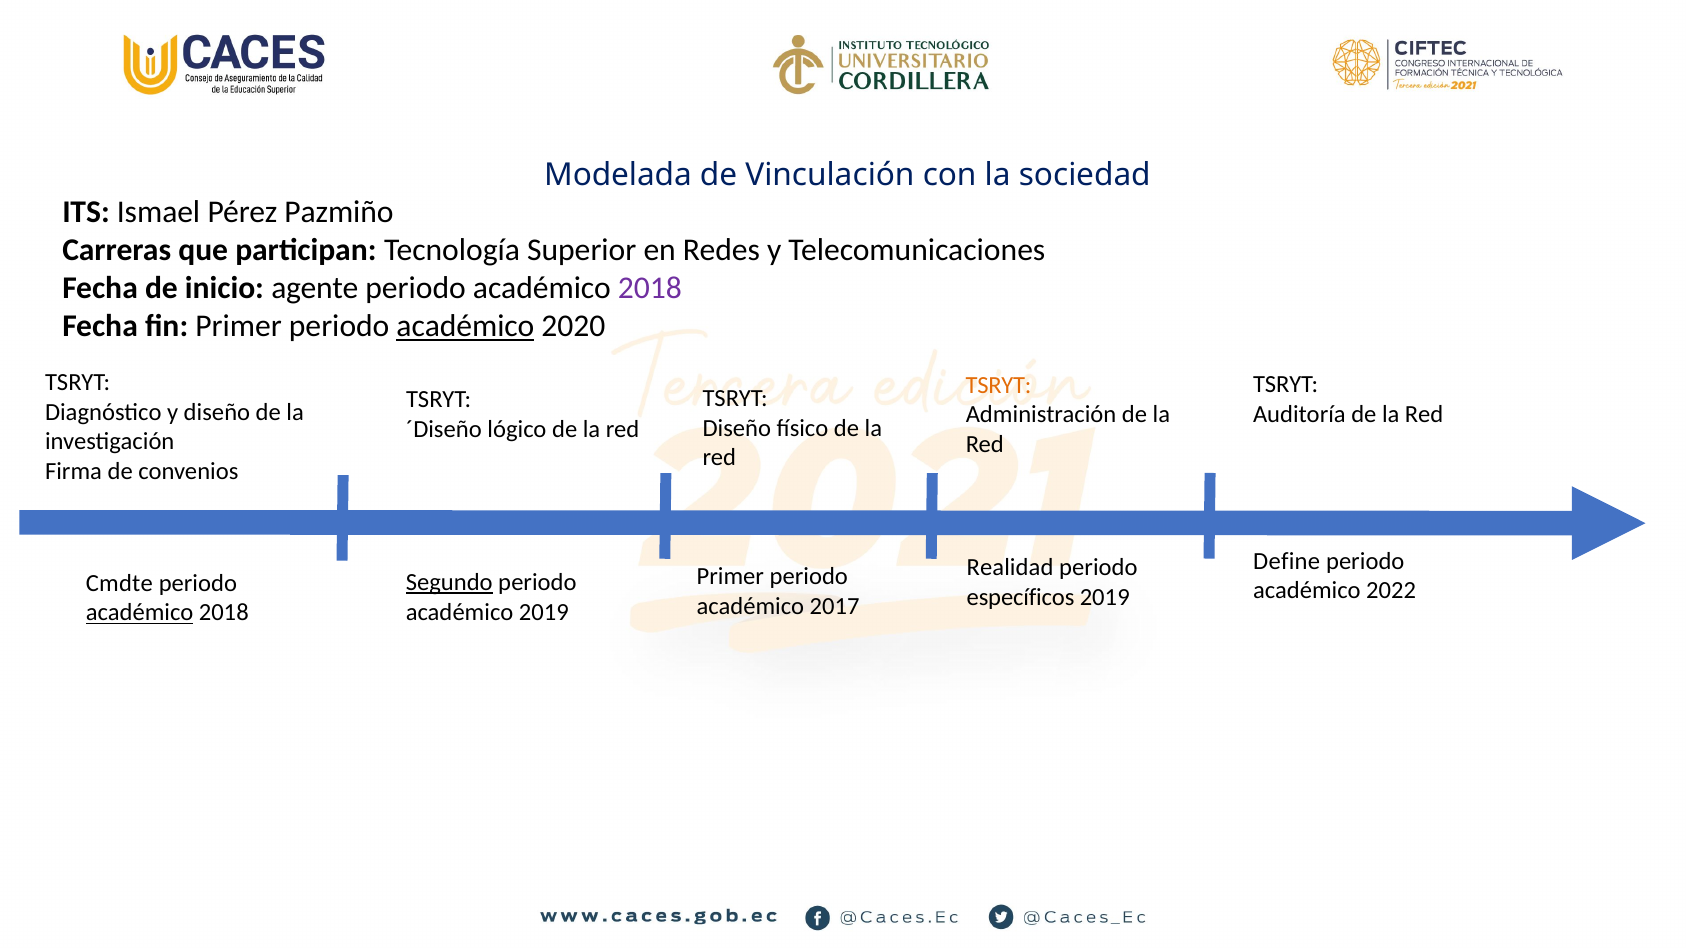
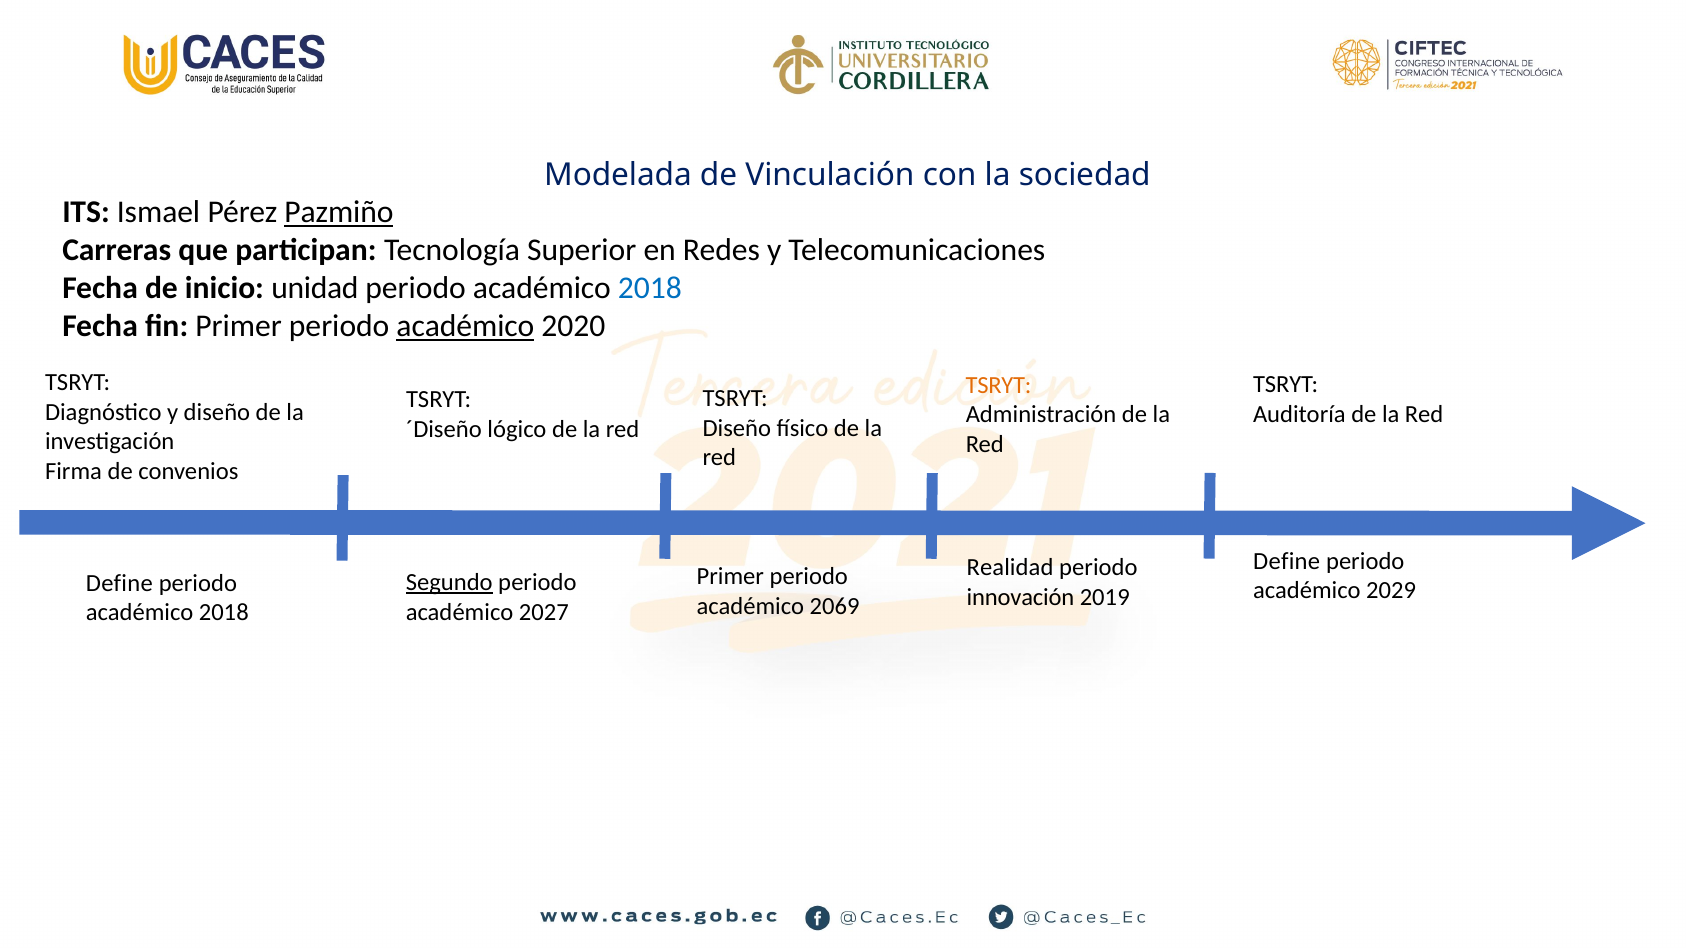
Pazmiño underline: none -> present (339, 213)
agente: agente -> unidad (315, 288)
2018 colour: purple -> blue (650, 288)
Cmdte: Cmdte -> Define (119, 584)
2022: 2022 -> 2029 (1391, 591)
específicos: específicos -> innovación (1021, 597)
2017: 2017 -> 2069 (835, 606)
académico 2019: 2019 -> 2027 (544, 612)
académico underline: present -> none (140, 613)
